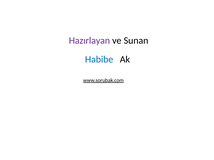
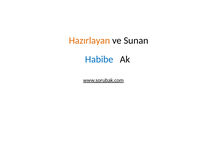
Hazırlayan colour: purple -> orange (90, 41)
